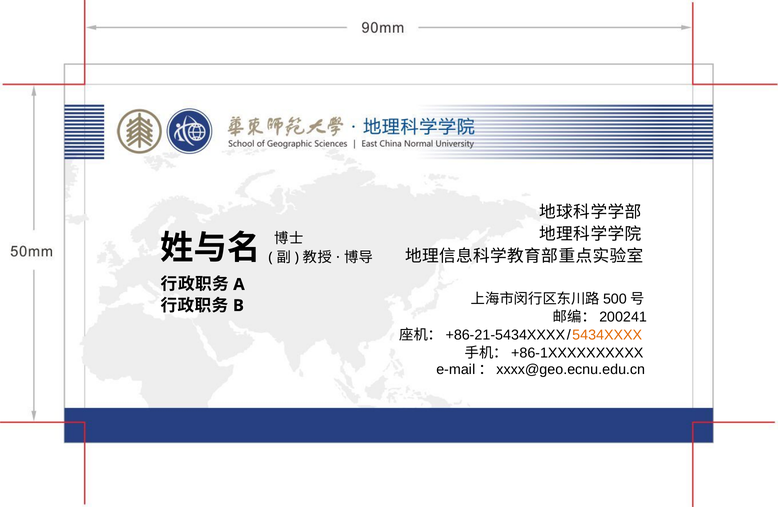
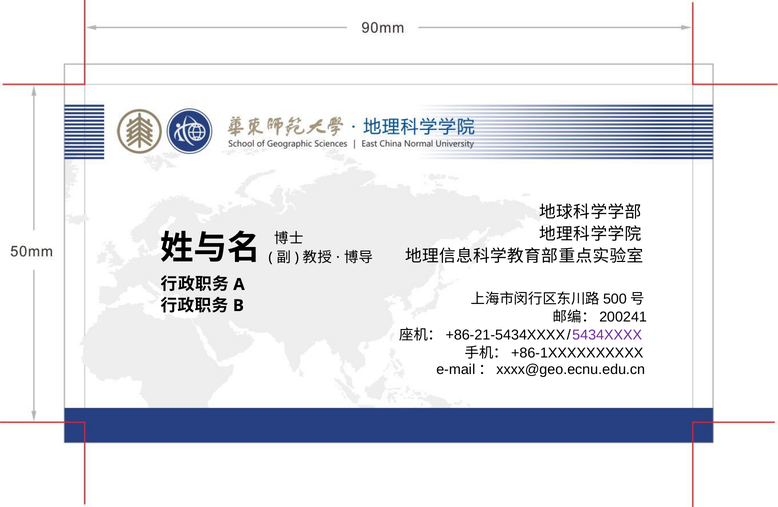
5434XXXX colour: orange -> purple (607, 335)
